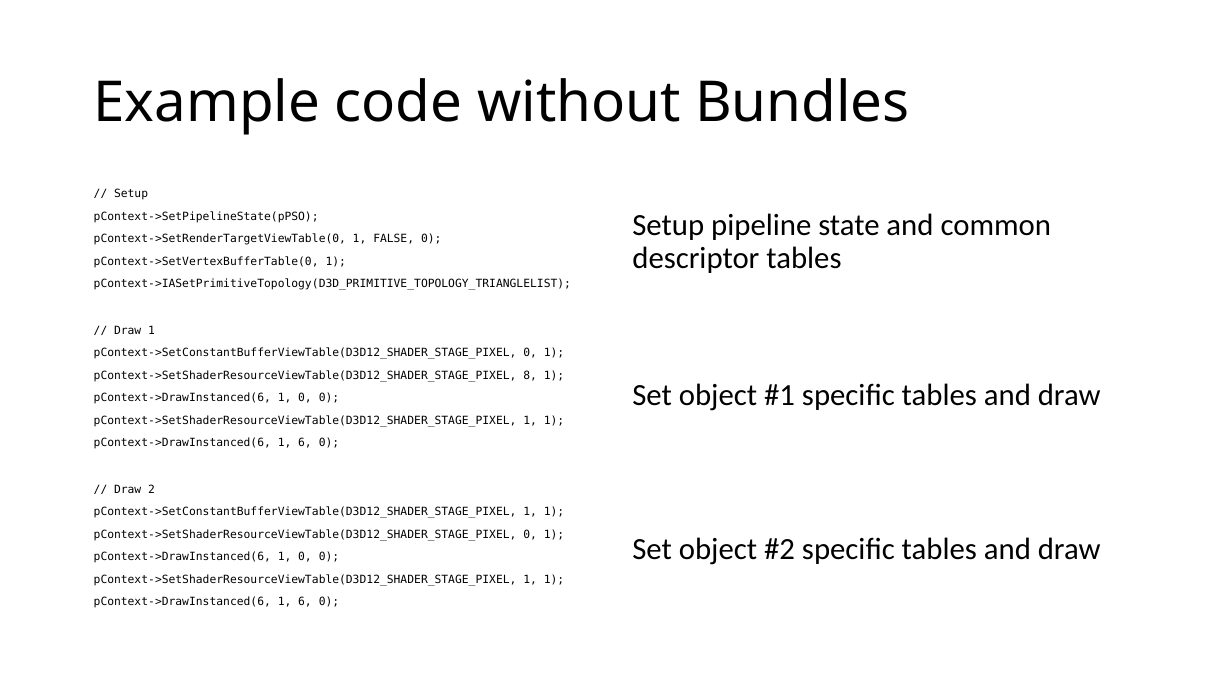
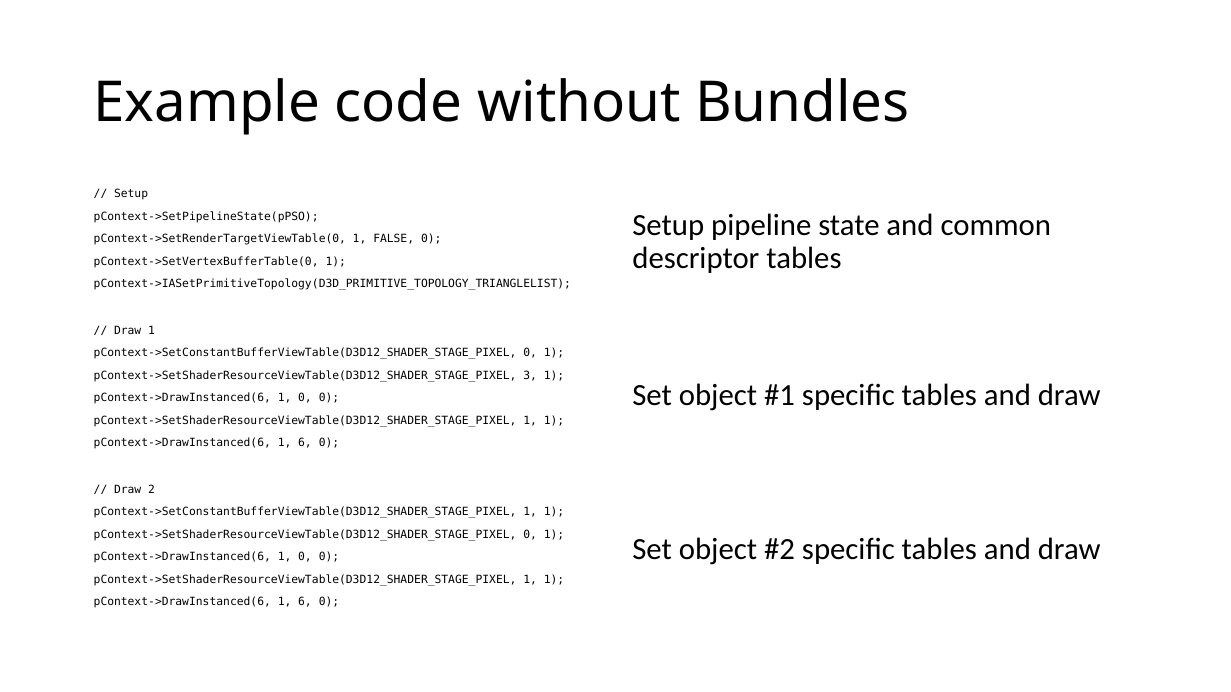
8: 8 -> 3 (530, 376)
